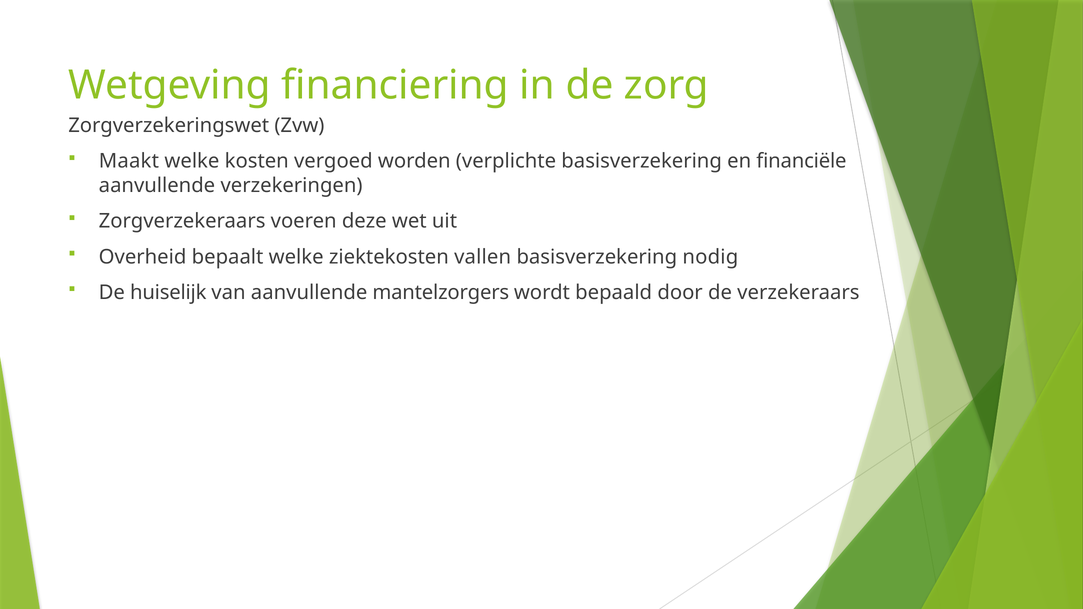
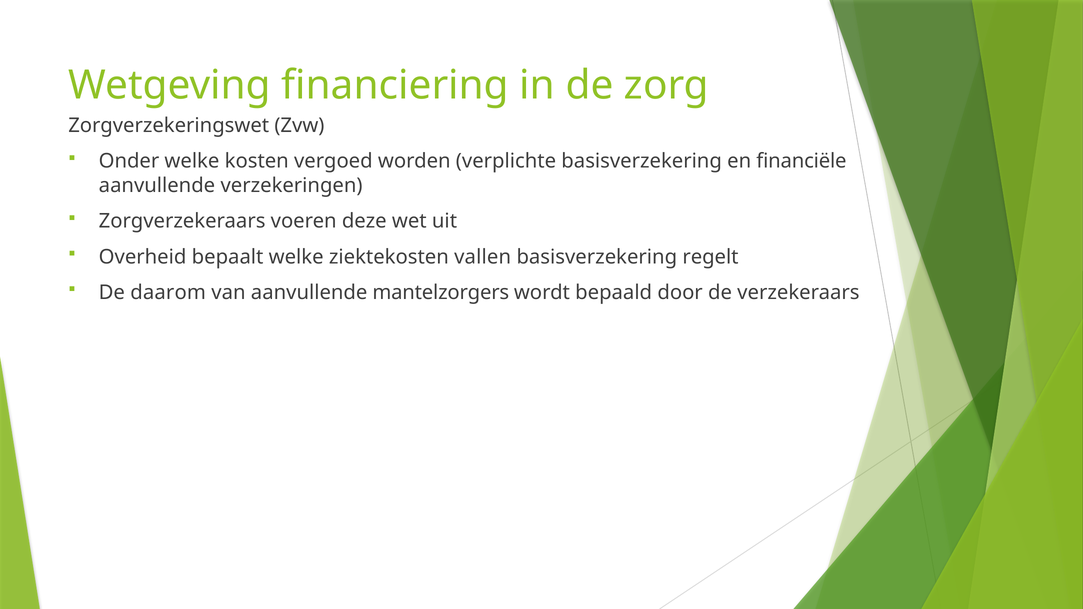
Maakt: Maakt -> Onder (129, 161)
nodig: nodig -> regelt (710, 257)
huiselijk: huiselijk -> daarom (168, 293)
